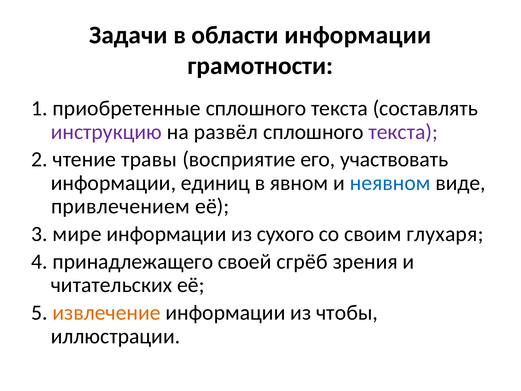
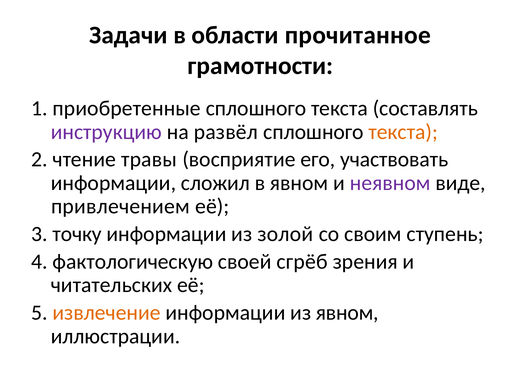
области информации: информации -> прочитанное (358, 35)
текста colour: purple -> orange (403, 132)
единиц: единиц -> сложил (215, 183)
неявном colour: blue -> purple (390, 183)
мире: мире -> точку (77, 234)
сухого: сухого -> золой (285, 234)
глухаря: глухаря -> ступень (445, 234)
принадлежащего: принадлежащего -> фактологическую (133, 261)
из чтобы: чтобы -> явном (347, 313)
